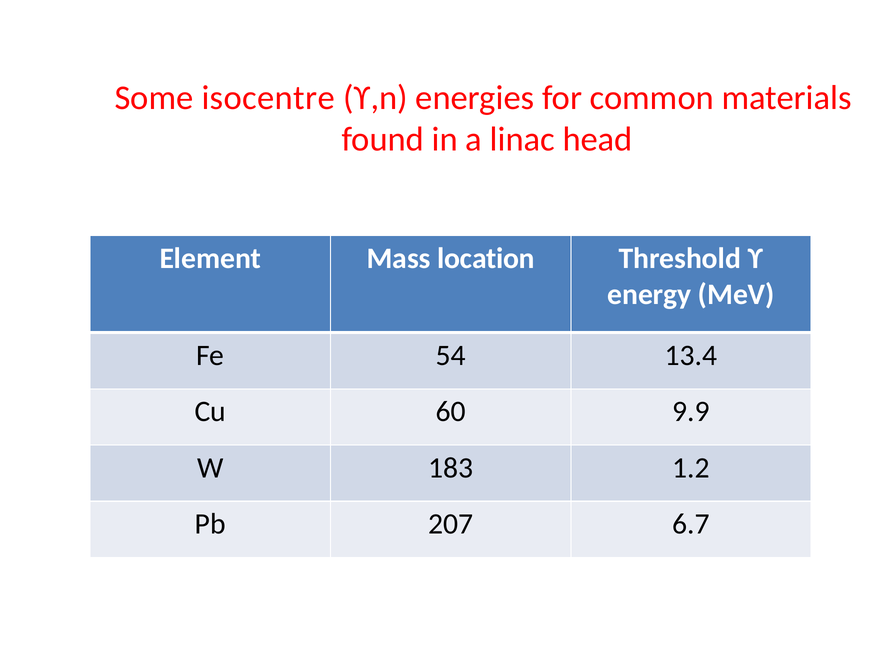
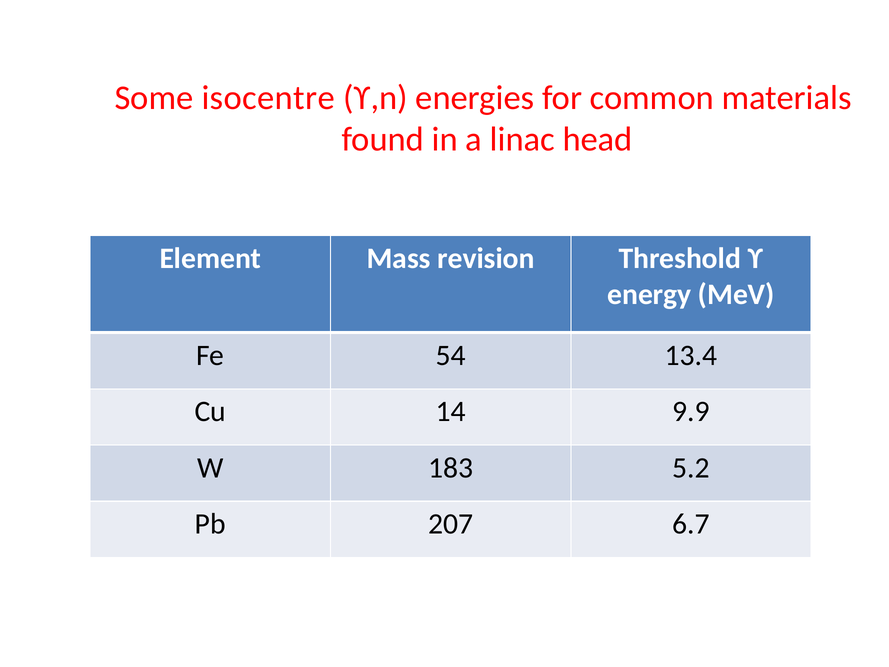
location: location -> revision (486, 258)
60: 60 -> 14 (451, 411)
1.2: 1.2 -> 5.2 (691, 468)
